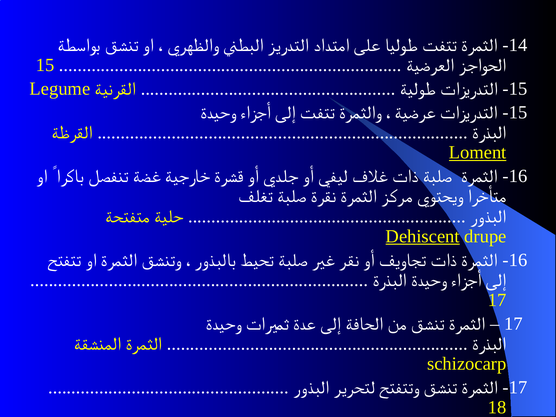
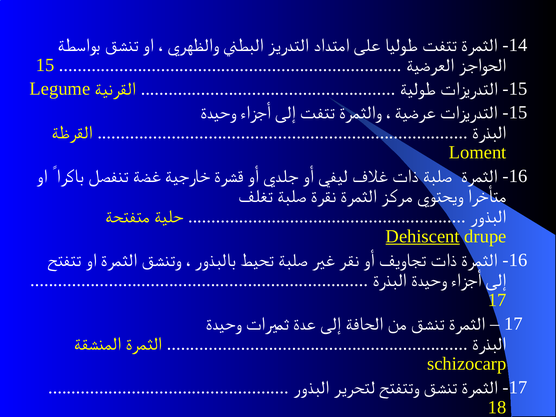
Loment underline: present -> none (478, 152)
